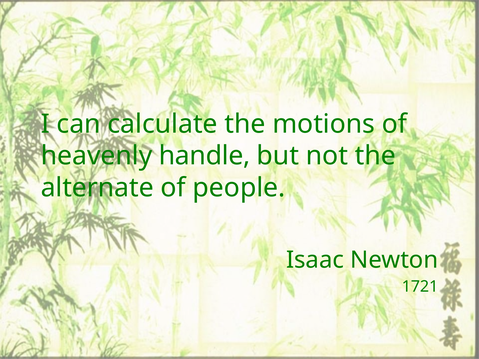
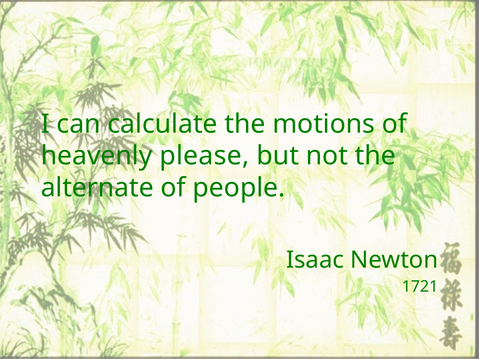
handle: handle -> please (204, 156)
